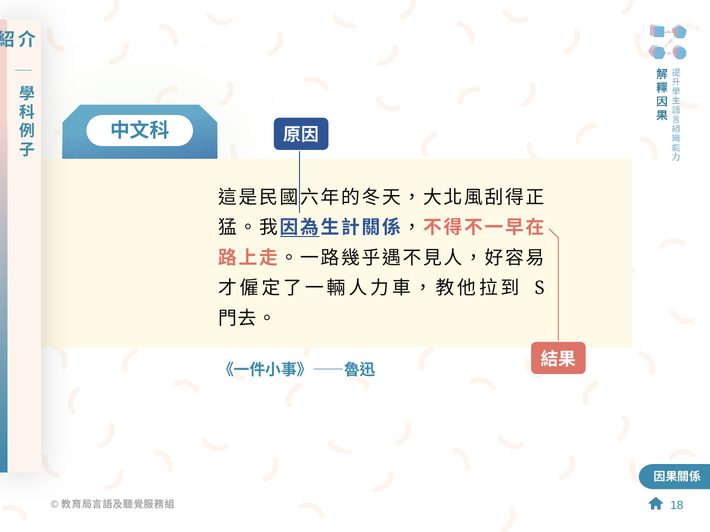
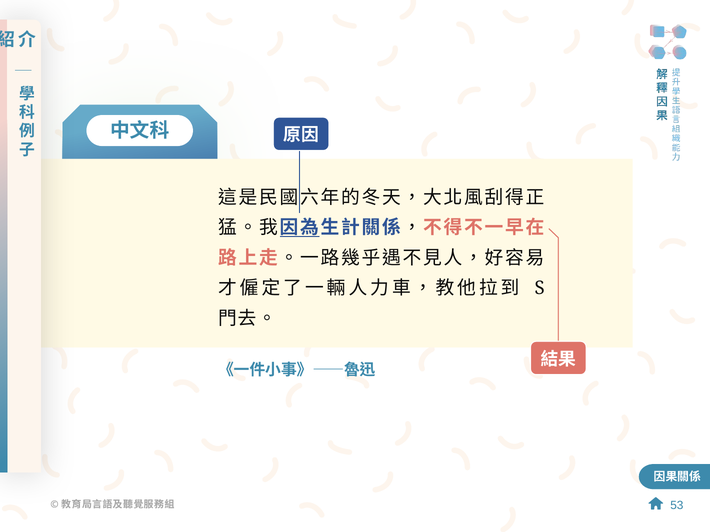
18: 18 -> 53 (677, 506)
